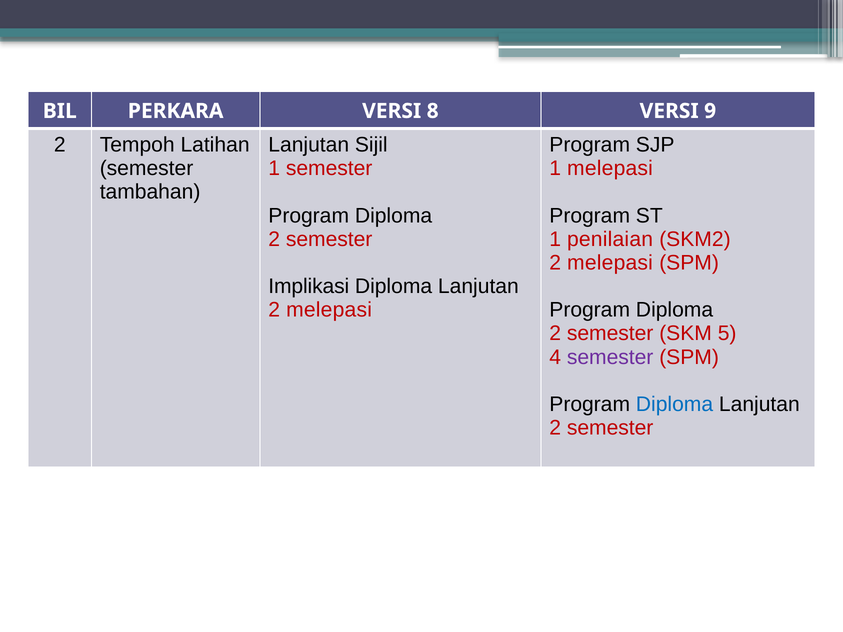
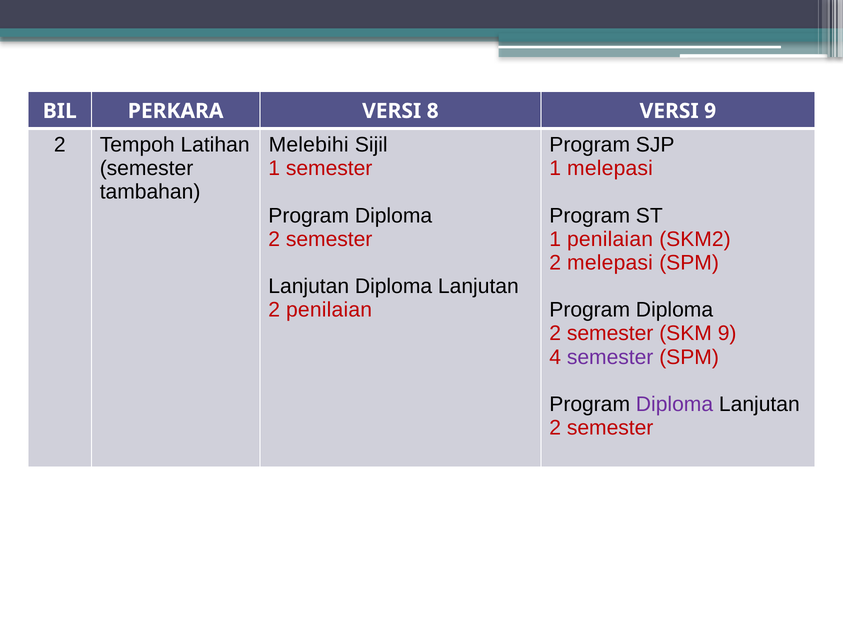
Lanjutan: Lanjutan -> Melebihi (309, 145)
Implikasi: Implikasi -> Lanjutan (309, 286)
melepasi: melepasi -> penilaian (329, 310)
SKM 5: 5 -> 9 (727, 334)
Diploma colour: blue -> purple (674, 404)
